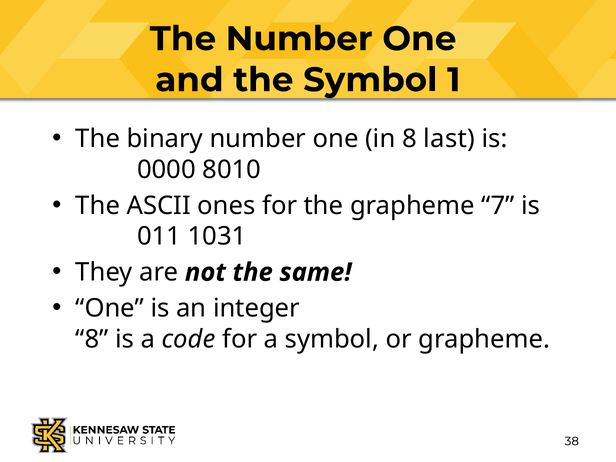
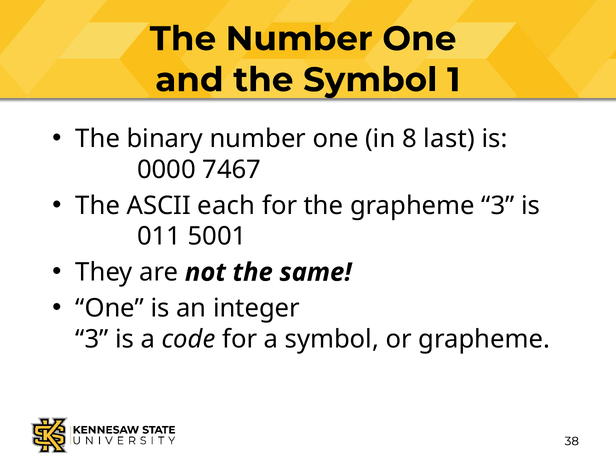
8010: 8010 -> 7467 (232, 170)
ones: ones -> each (226, 206)
grapheme 7: 7 -> 3 (498, 206)
1031: 1031 -> 5001 (217, 236)
8: 8 -> 3 (92, 339)
